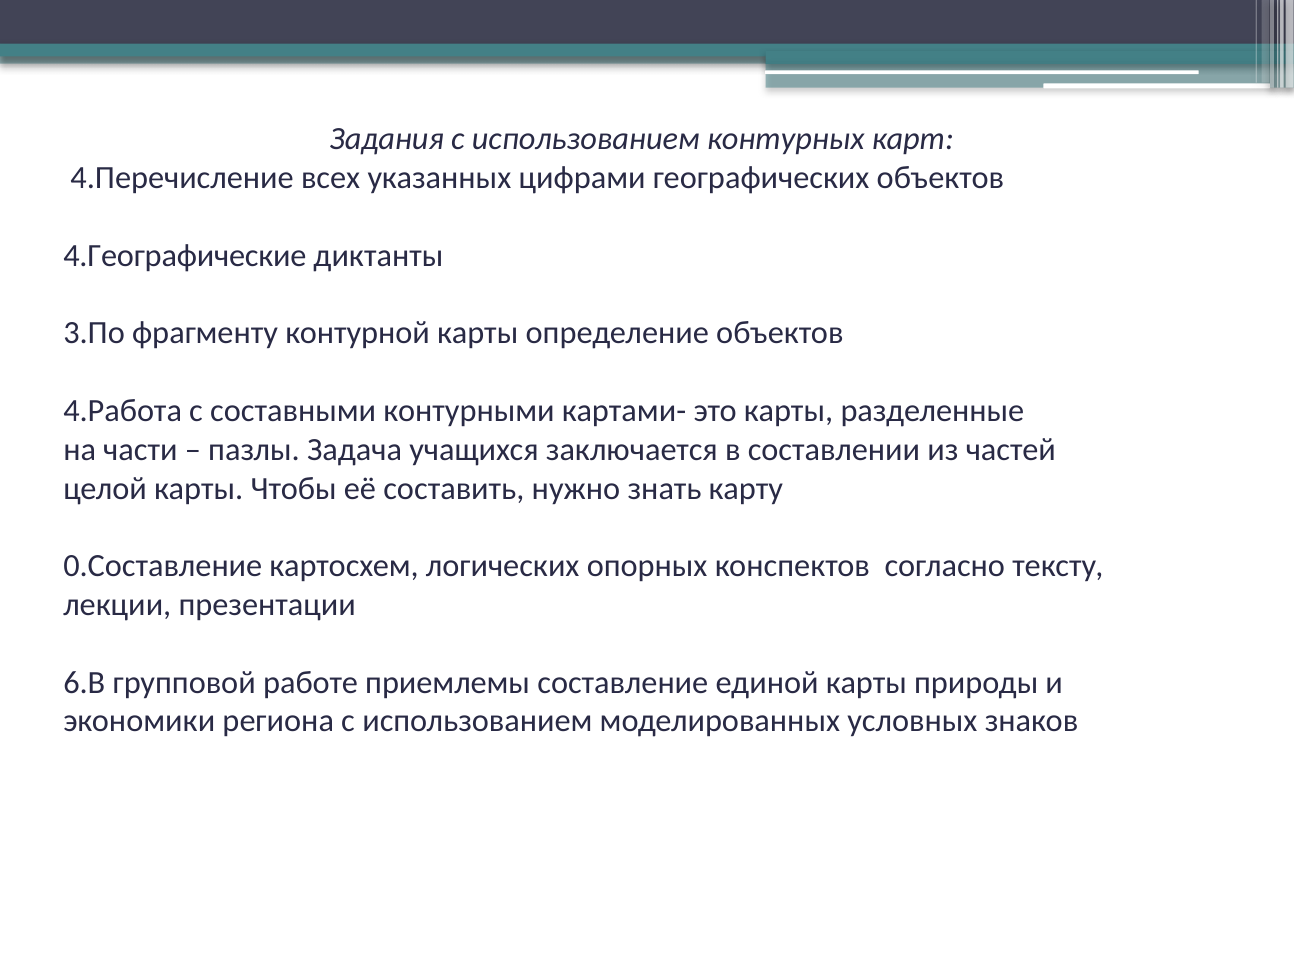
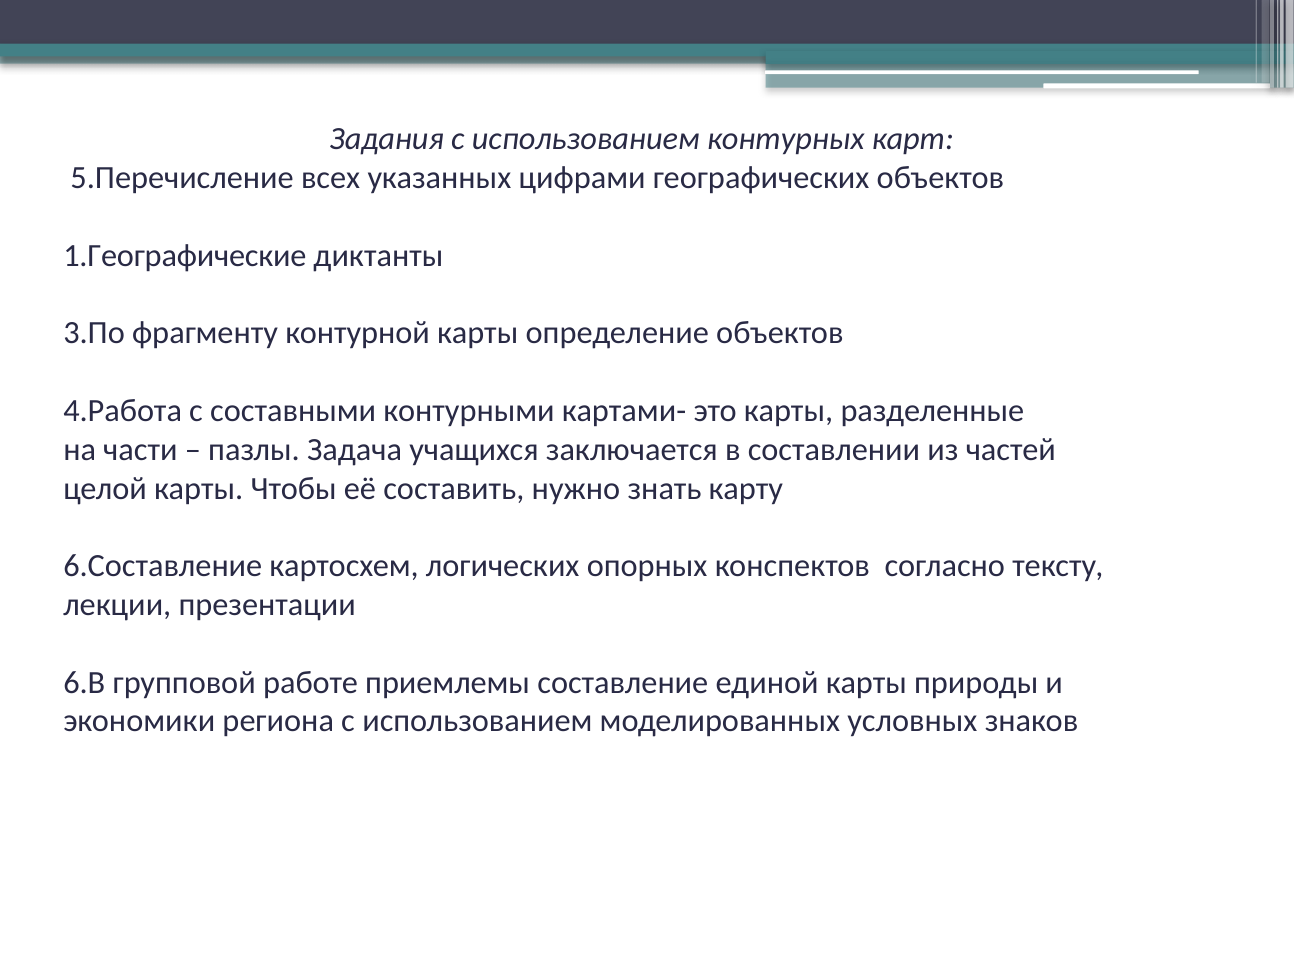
4.Перечисление: 4.Перечисление -> 5.Перечисление (182, 178)
4.Географические: 4.Географические -> 1.Географические (185, 256)
0.Составление: 0.Составление -> 6.Составление (163, 566)
